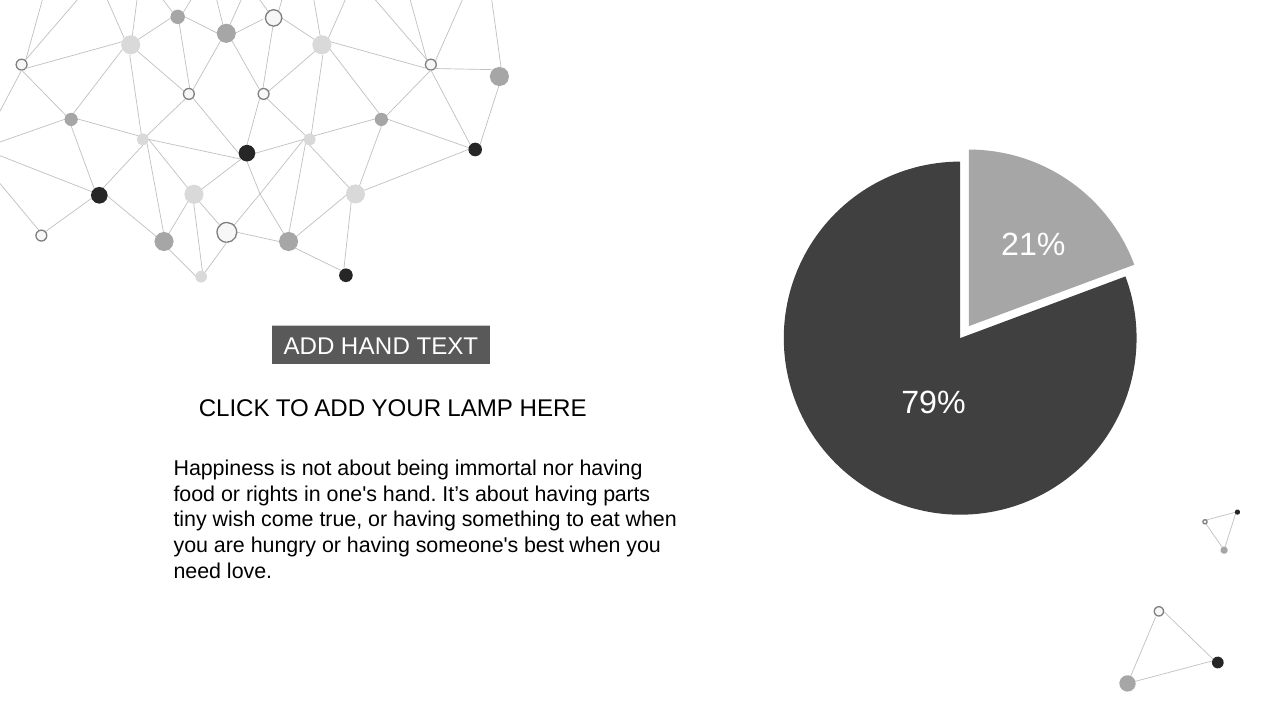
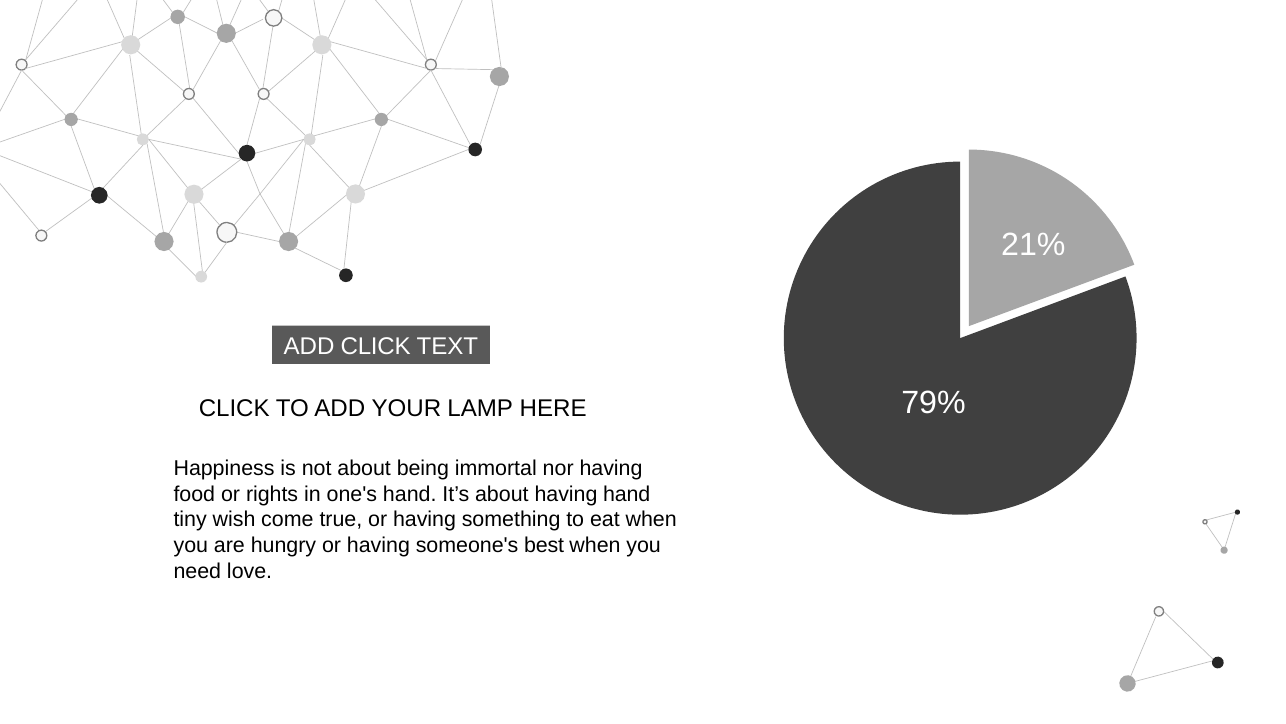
ADD HAND: HAND -> CLICK (376, 346)
having parts: parts -> hand (627, 494)
